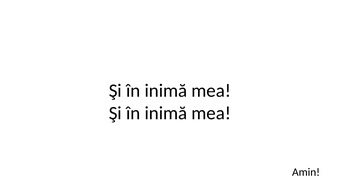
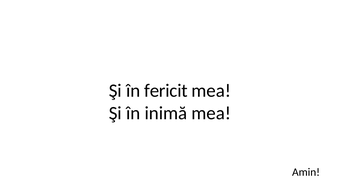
inimă: inimă -> fericit (166, 91)
